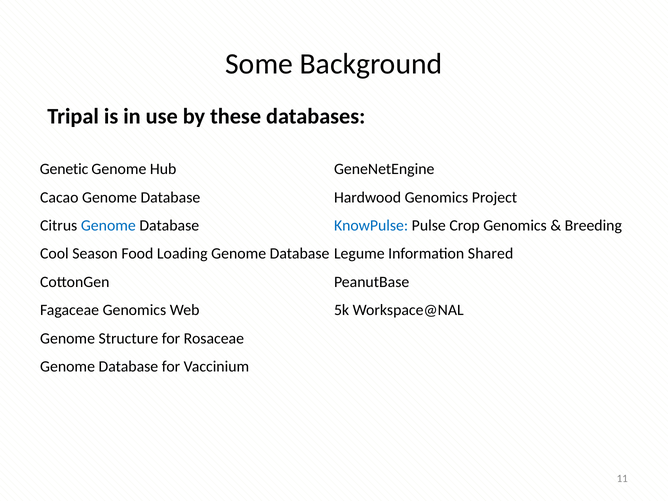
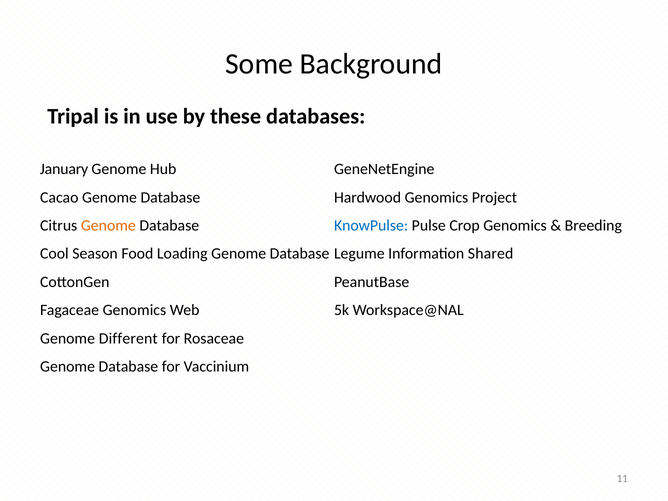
Genetic: Genetic -> January (64, 169)
Genome colour: blue -> orange (108, 226)
Structure: Structure -> Different (128, 338)
